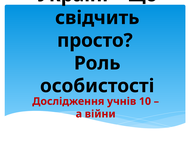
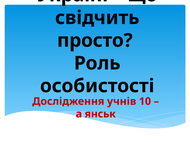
війни: війни -> янськ (100, 114)
